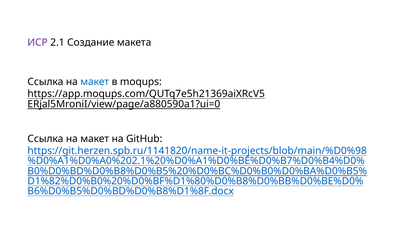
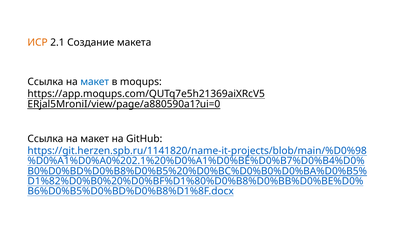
ИСР colour: purple -> orange (38, 43)
